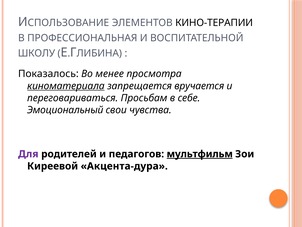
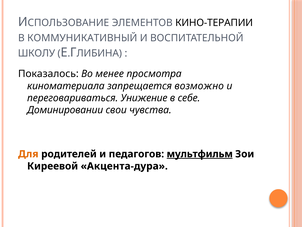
ПРОФЕССИОНАЛЬНАЯ: ПРОФЕССИОНАЛЬНАЯ -> КОММУНИКАТИВНЫЙ (82, 38)
киноматериала underline: present -> none (66, 86)
вручается: вручается -> возможно (199, 86)
Просьбам: Просьбам -> Унижение (144, 98)
Эмоциональный: Эмоциональный -> Доминировании (65, 110)
Для colour: purple -> orange (28, 154)
